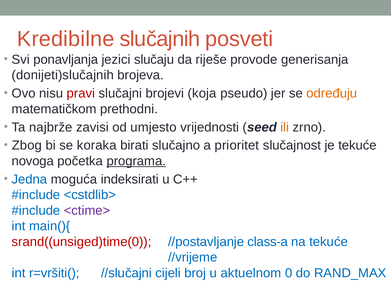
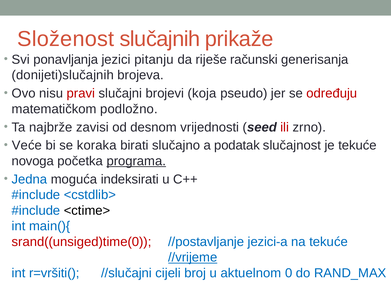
Kredibilne: Kredibilne -> Složenost (66, 39)
posveti: posveti -> prikaže (239, 39)
slučaju: slučaju -> pitanju (154, 60)
provode: provode -> računski (254, 60)
određuju colour: orange -> red (332, 93)
prethodni: prethodni -> podložno (129, 109)
umjesto: umjesto -> desnom (154, 127)
ili colour: orange -> red (285, 127)
Zbog: Zbog -> Veće (27, 146)
prioritet: prioritet -> podatak (237, 146)
<ctime> colour: purple -> black (87, 211)
class-a: class-a -> jezici-a (268, 242)
//vrijeme underline: none -> present (193, 258)
